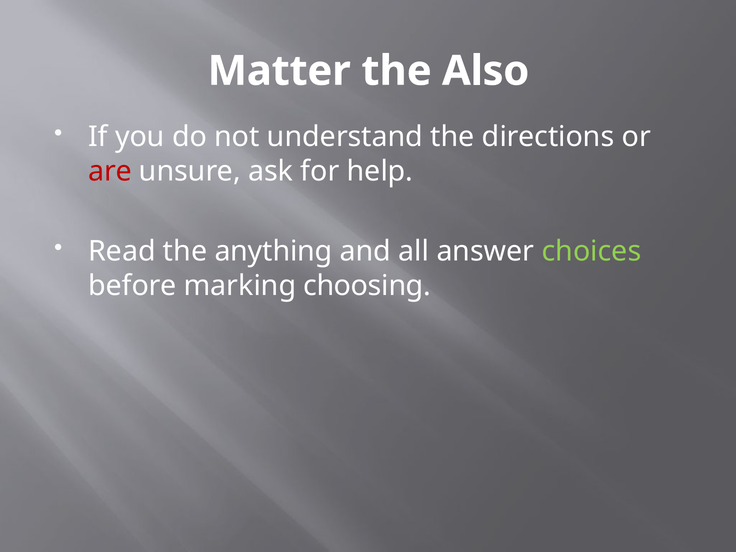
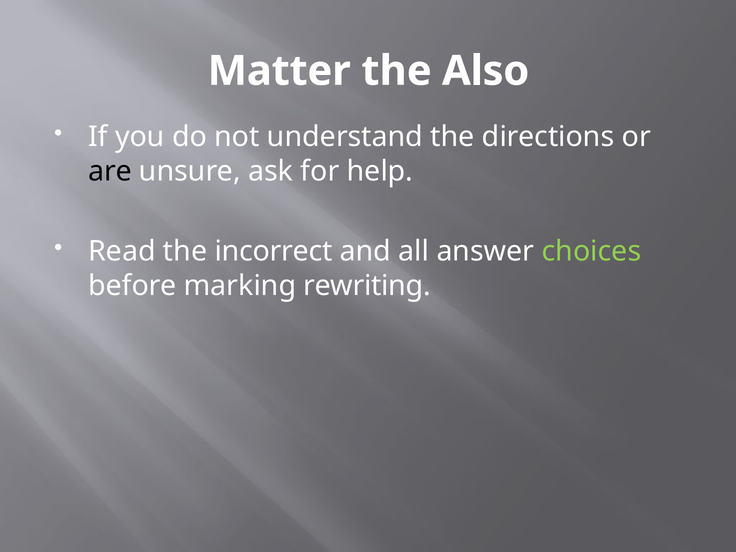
are colour: red -> black (110, 171)
anything: anything -> incorrect (274, 251)
choosing: choosing -> rewriting (367, 286)
